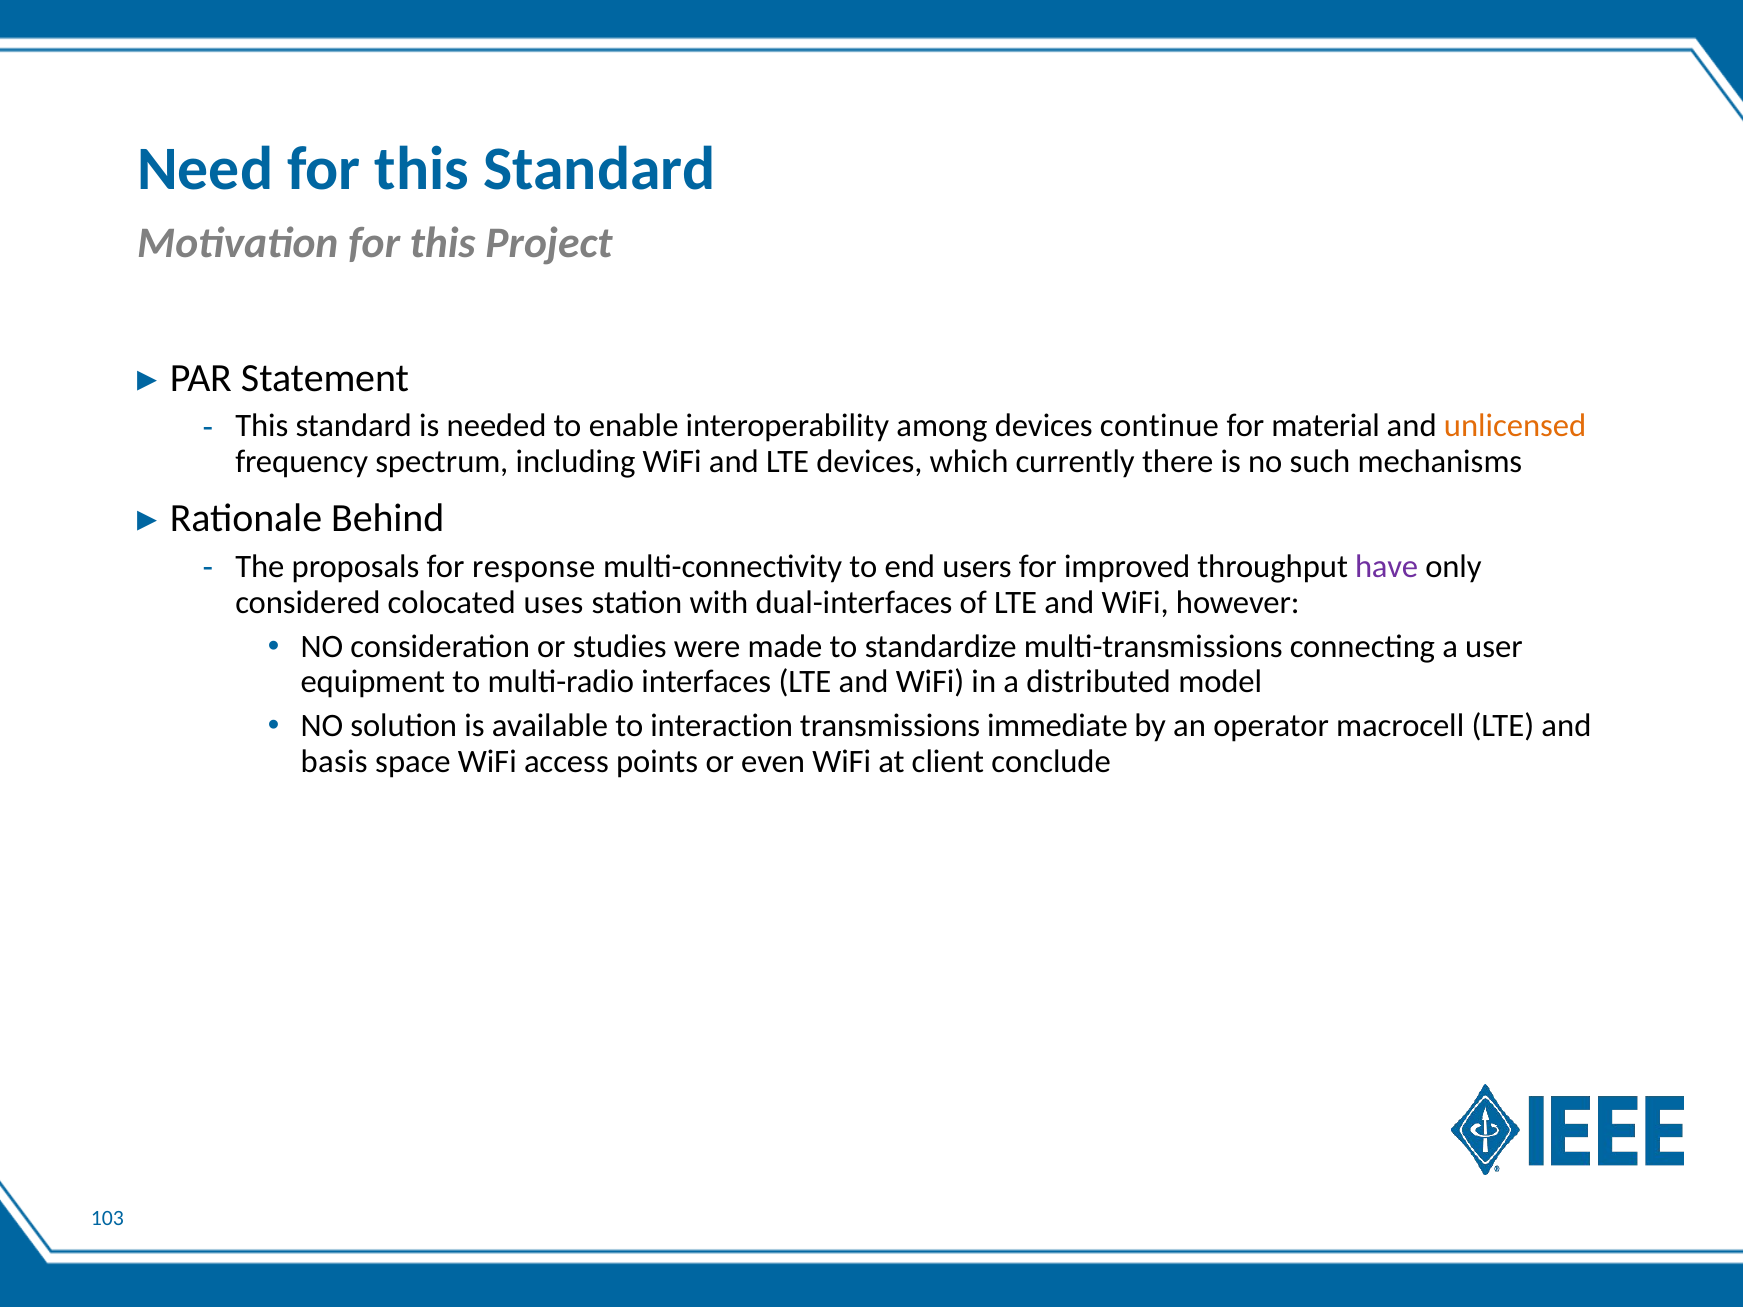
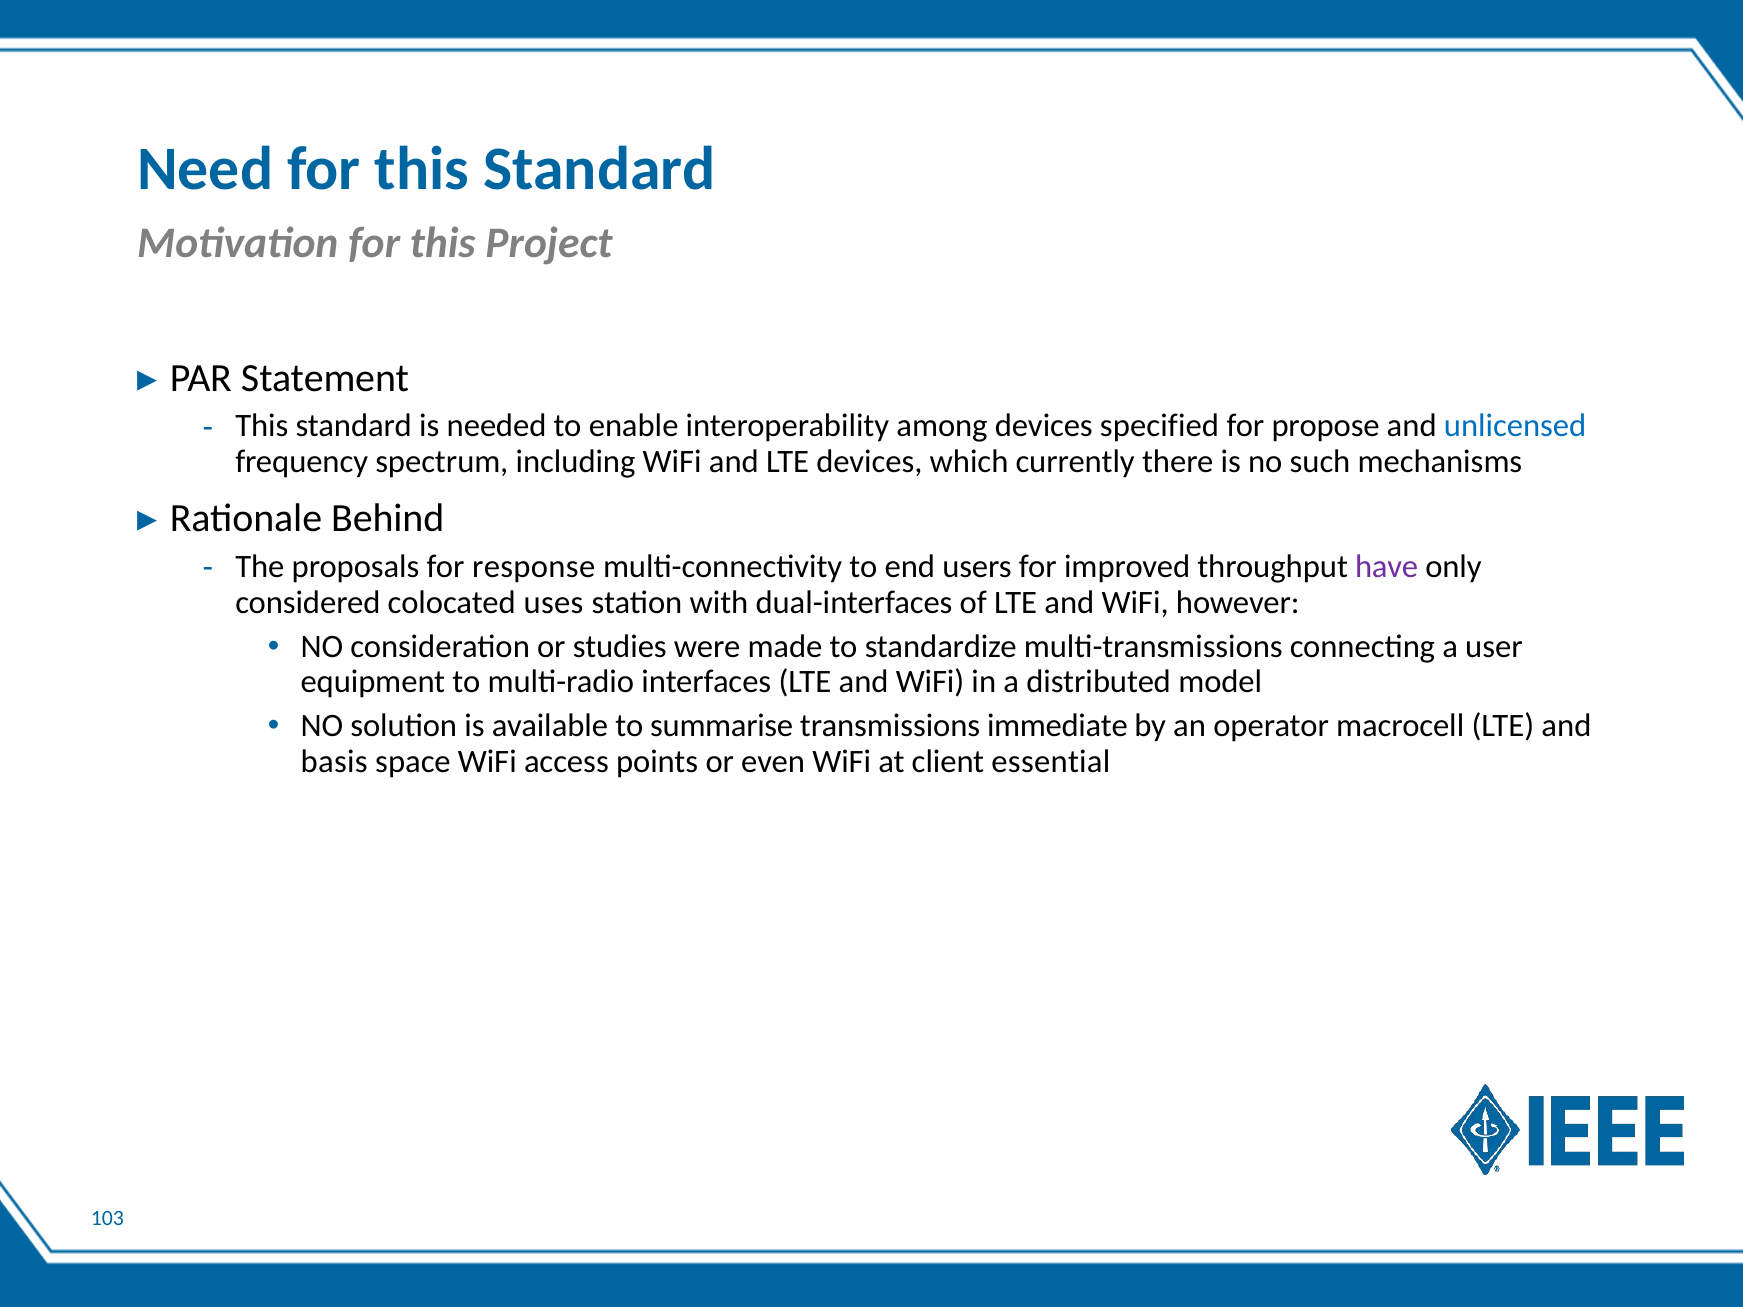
continue: continue -> specified (1160, 426)
material: material -> propose (1326, 426)
unlicensed colour: orange -> blue (1515, 426)
interaction: interaction -> summarise (722, 726)
conclude: conclude -> essential (1051, 762)
